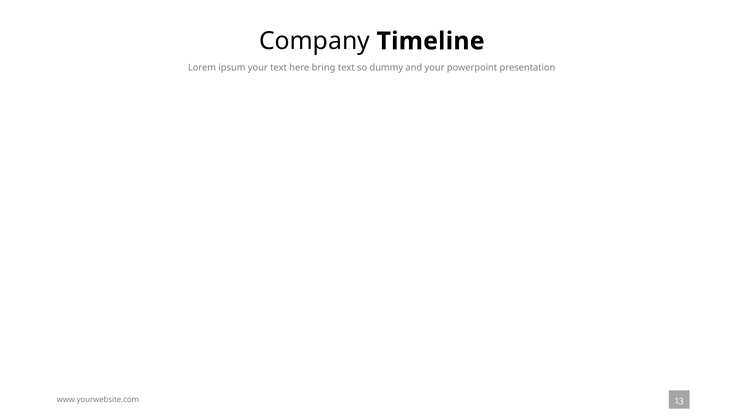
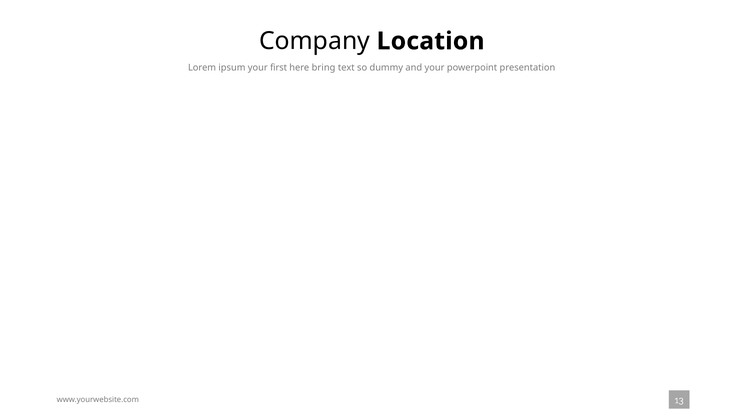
Timeline: Timeline -> Location (431, 41)
your text: text -> first (279, 67)
